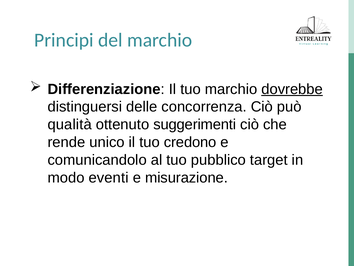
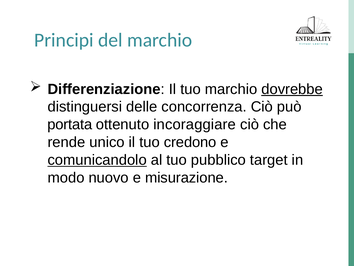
qualità: qualità -> portata (70, 124)
suggerimenti: suggerimenti -> incoraggiare (195, 124)
comunicandolo underline: none -> present (97, 160)
eventi: eventi -> nuovo (109, 177)
